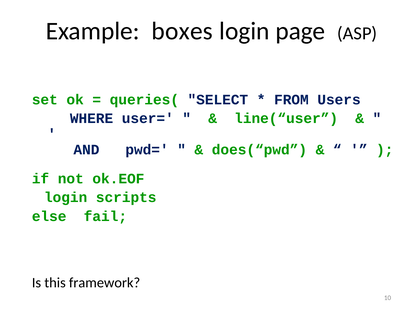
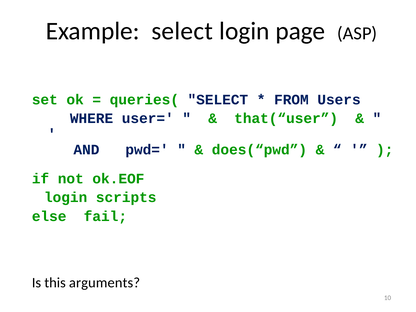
Example boxes: boxes -> select (182, 31)
line(“user: line(“user -> that(“user (286, 118)
framework: framework -> arguments (105, 283)
